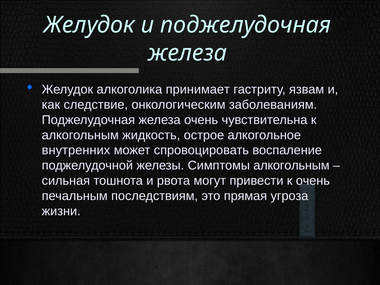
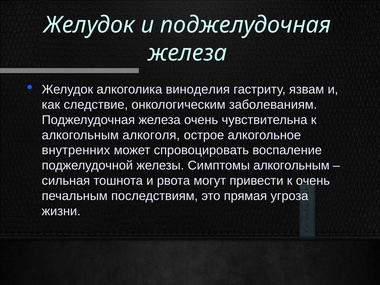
принимает: принимает -> виноделия (198, 90)
жидкость: жидкость -> алкоголя (151, 135)
